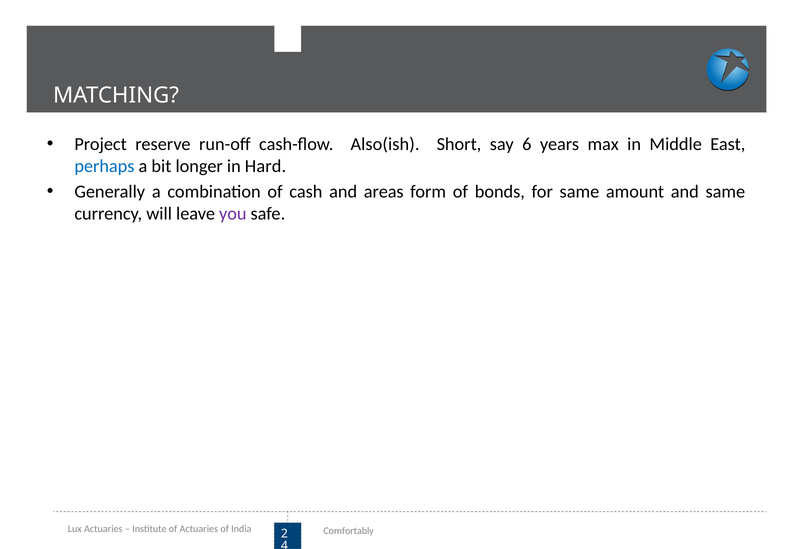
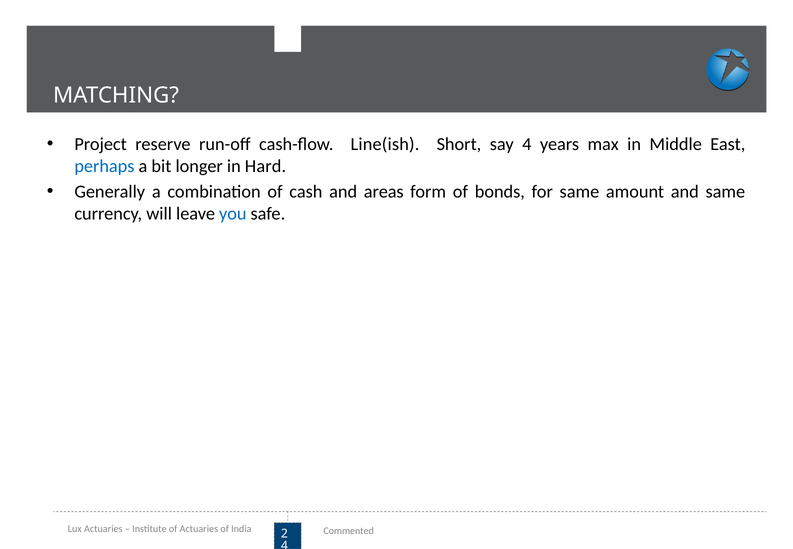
Also(ish: Also(ish -> Line(ish (385, 144)
say 6: 6 -> 4 (527, 144)
you colour: purple -> blue (233, 214)
Comfortably: Comfortably -> Commented (349, 531)
